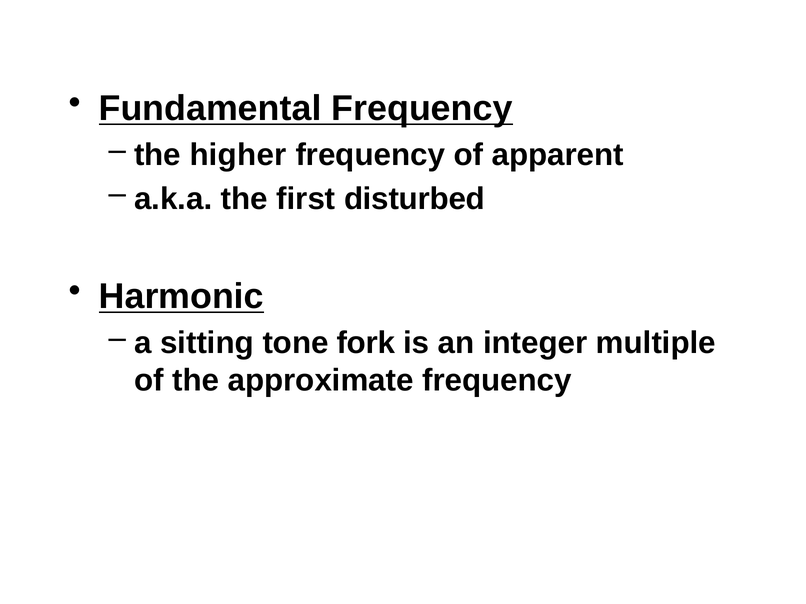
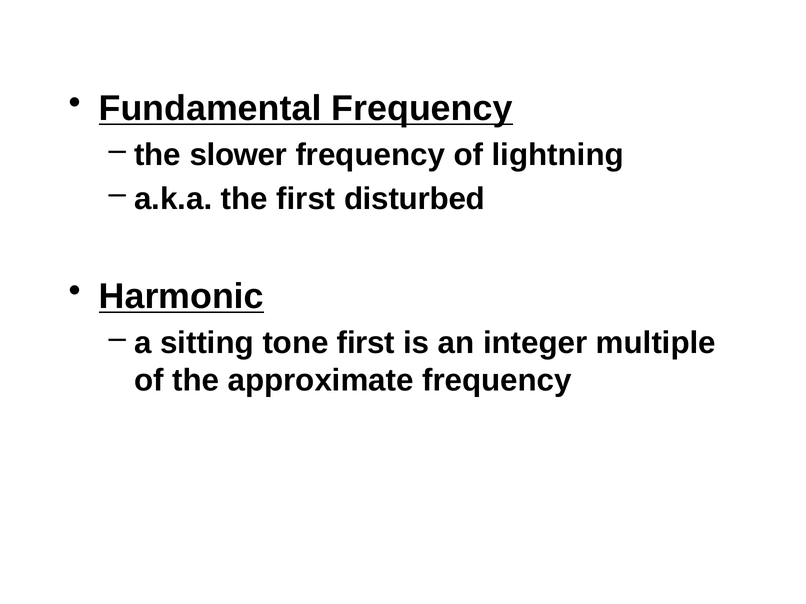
higher: higher -> slower (238, 155)
apparent: apparent -> lightning (558, 155)
tone fork: fork -> first (366, 343)
